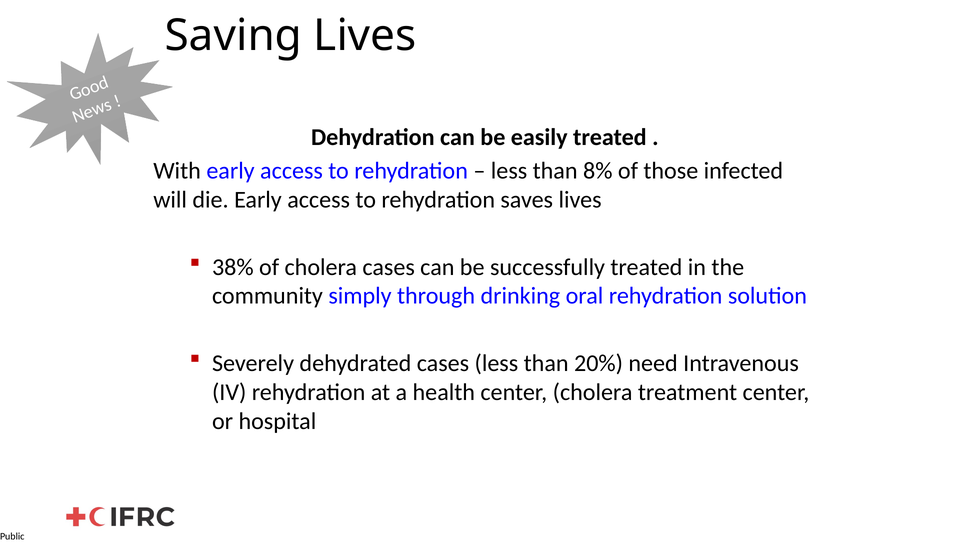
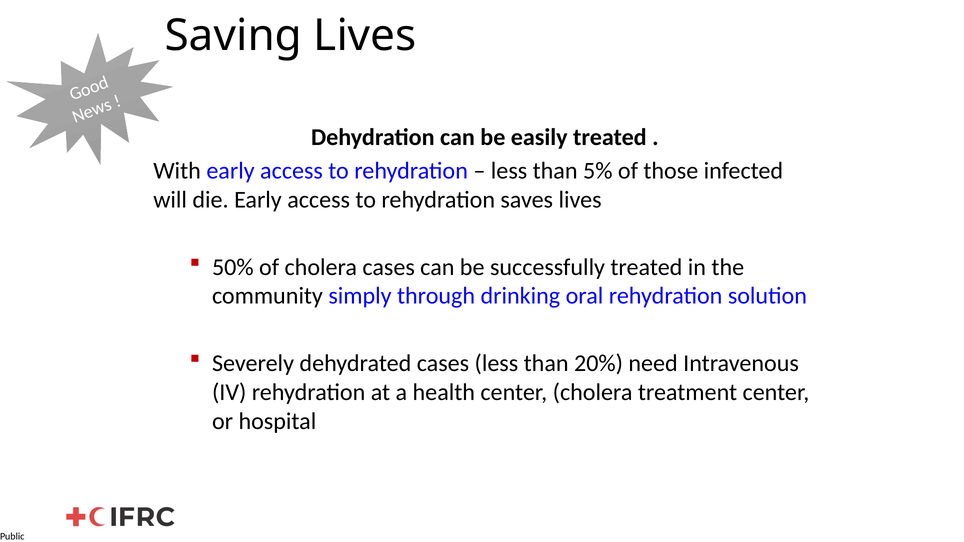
8%: 8% -> 5% (598, 171)
38%: 38% -> 50% (233, 267)
